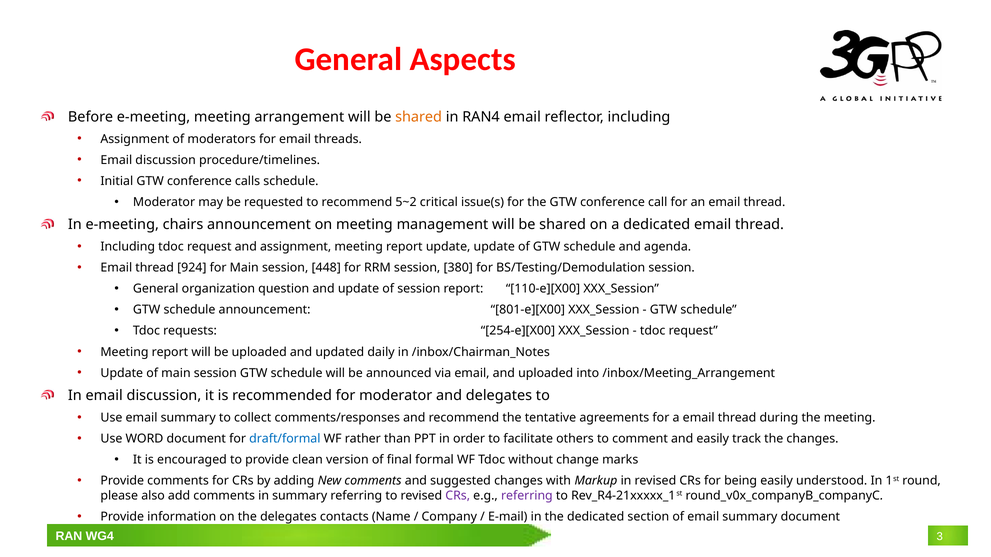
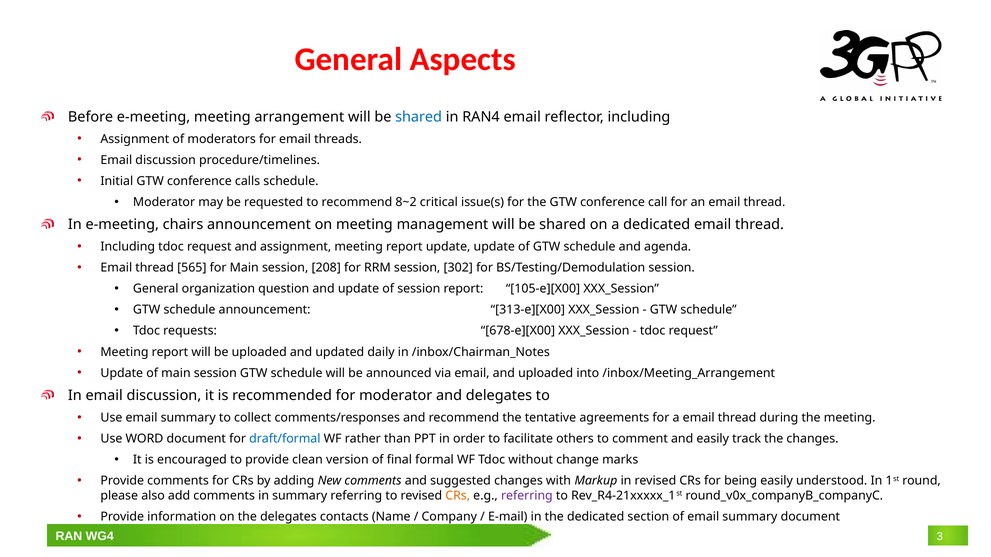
shared colour: orange -> blue (419, 117)
5~2: 5~2 -> 8~2 (406, 202)
924: 924 -> 565 (192, 268)
448: 448 -> 208 (326, 268)
380: 380 -> 302 (458, 268)
110-e][X00: 110-e][X00 -> 105-e][X00 (543, 289)
801-e][X00: 801-e][X00 -> 313-e][X00 (528, 310)
254-e][X00: 254-e][X00 -> 678-e][X00 (518, 331)
CRs colour: purple -> orange (458, 496)
